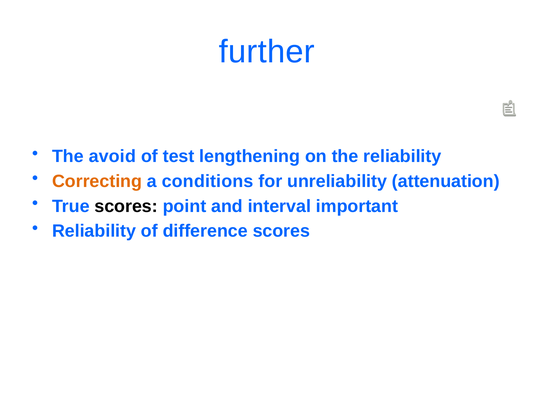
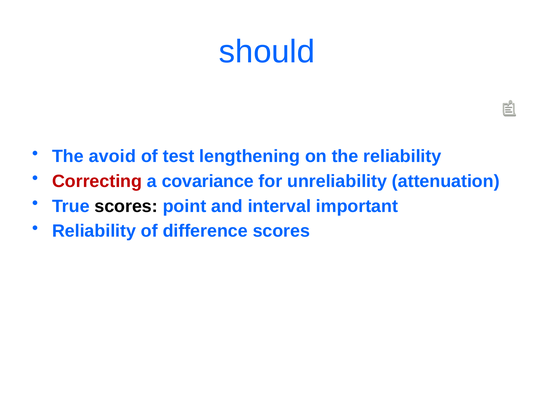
further: further -> should (267, 52)
Correcting colour: orange -> red (97, 182)
conditions: conditions -> covariance (208, 182)
